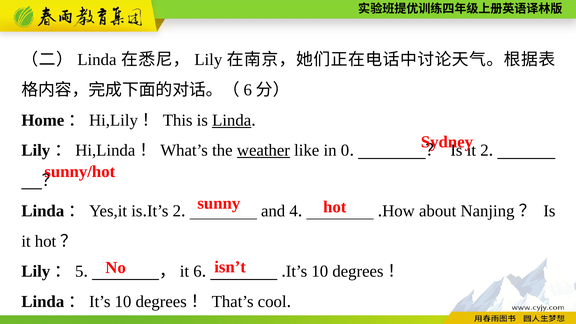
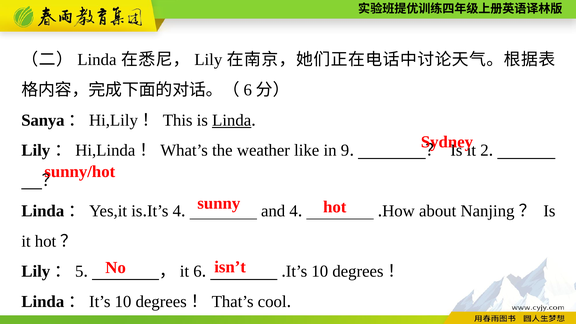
Home: Home -> Sanya (43, 120)
weather underline: present -> none (263, 150)
0: 0 -> 9 (345, 150)
2: 2 -> 4 (177, 211)
